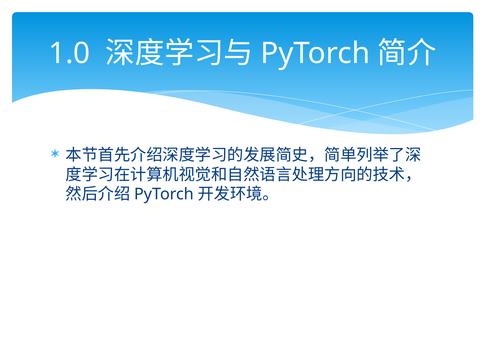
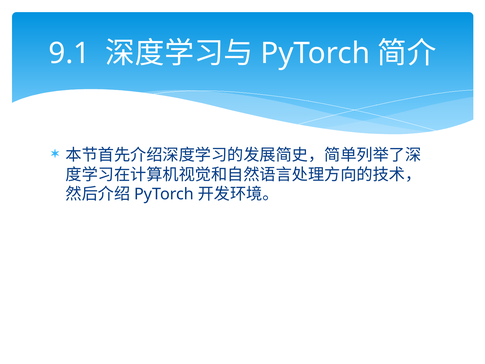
1.0: 1.0 -> 9.1 (69, 53)
